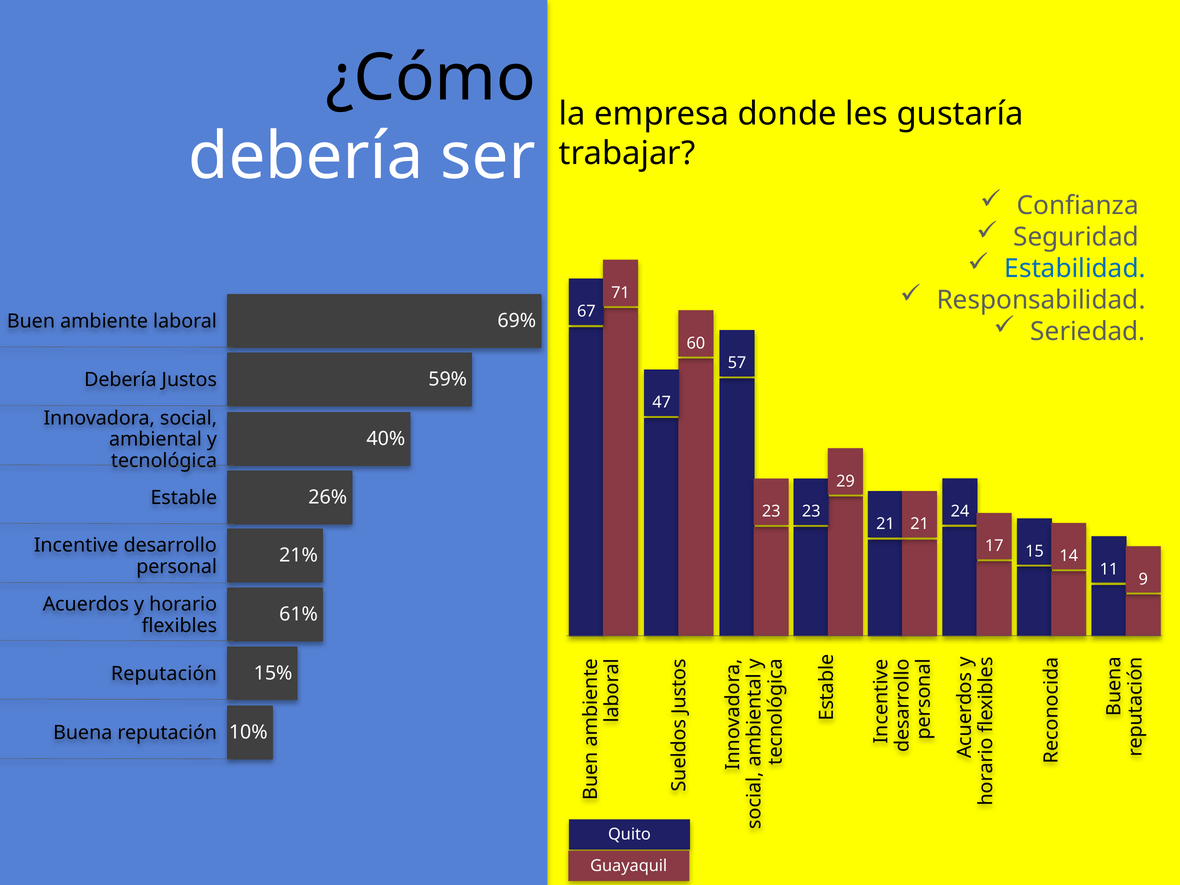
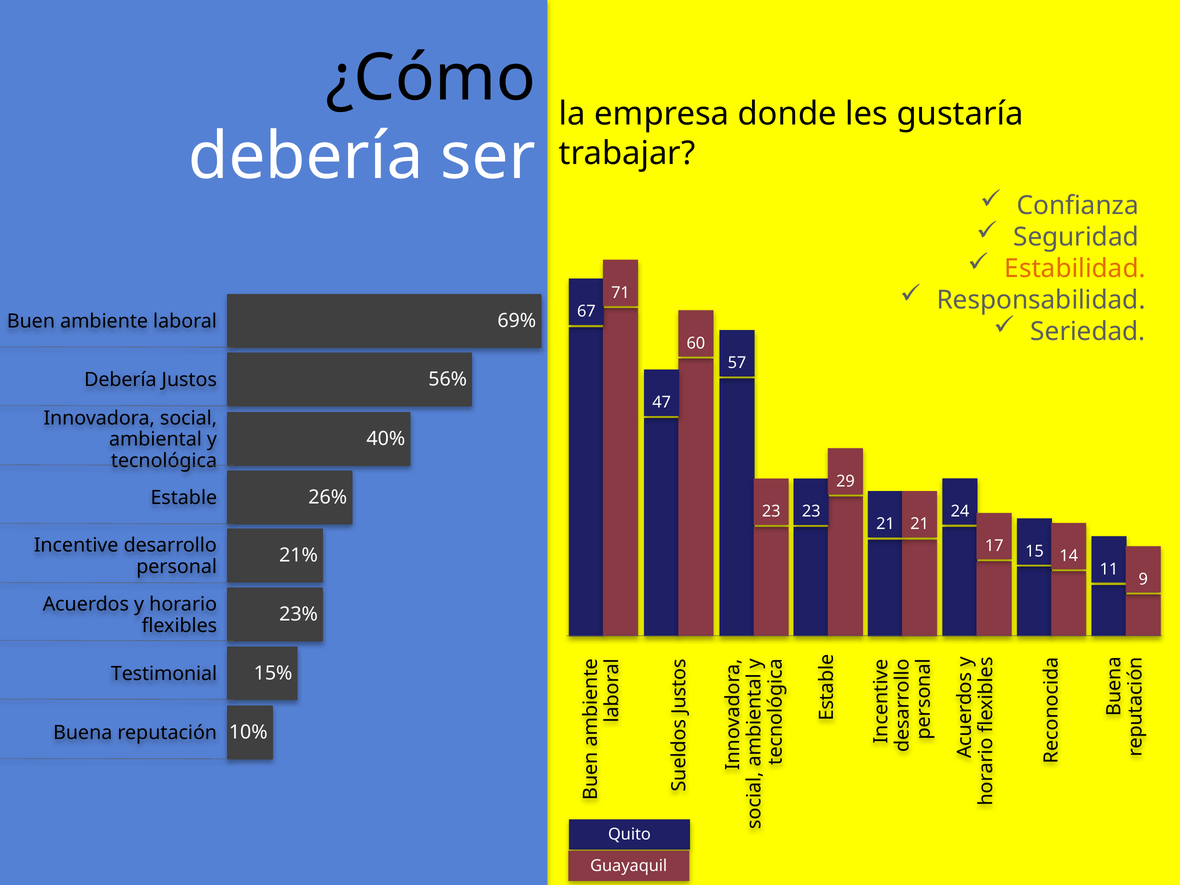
Estabilidad colour: blue -> orange (1075, 268)
59%: 59% -> 56% (448, 379)
61%: 61% -> 23% (299, 615)
Reputación: Reputación -> Testimonial (164, 674)
